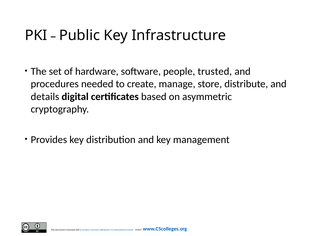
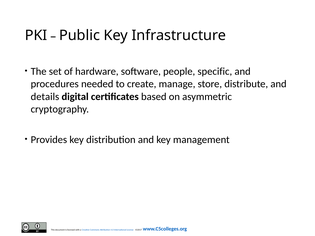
trusted: trusted -> specific (215, 72)
